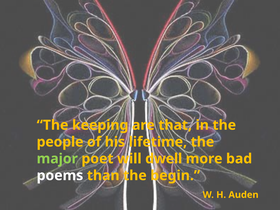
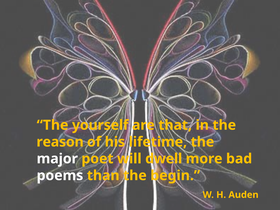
keeping: keeping -> yourself (100, 125)
people: people -> reason (60, 142)
major colour: light green -> white (57, 159)
